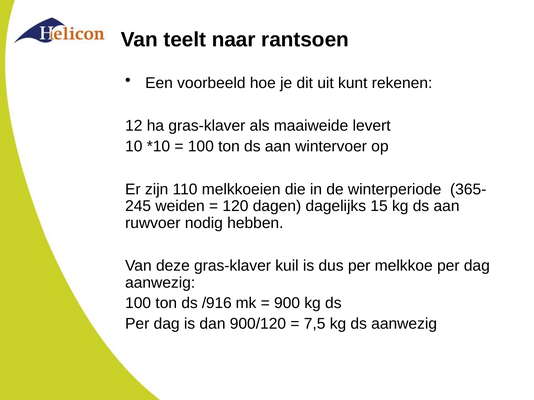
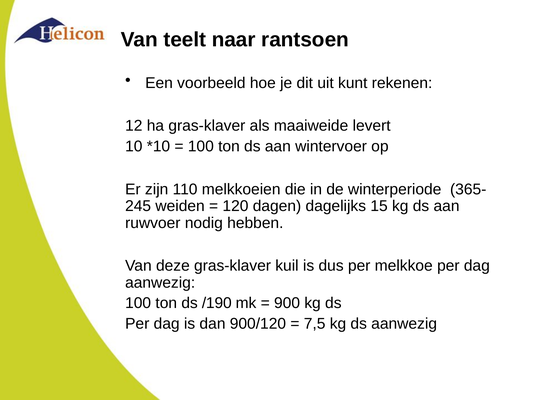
/916: /916 -> /190 (217, 304)
